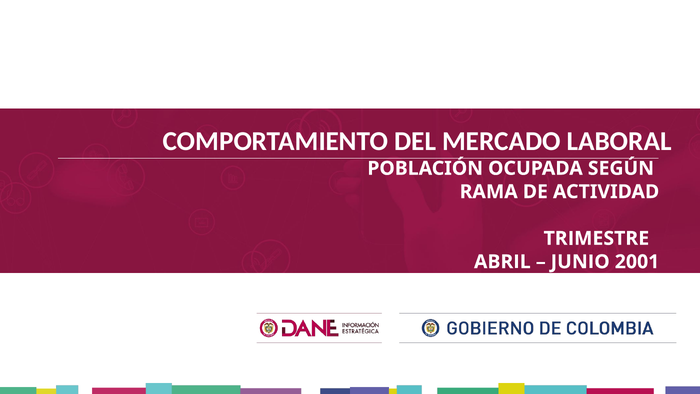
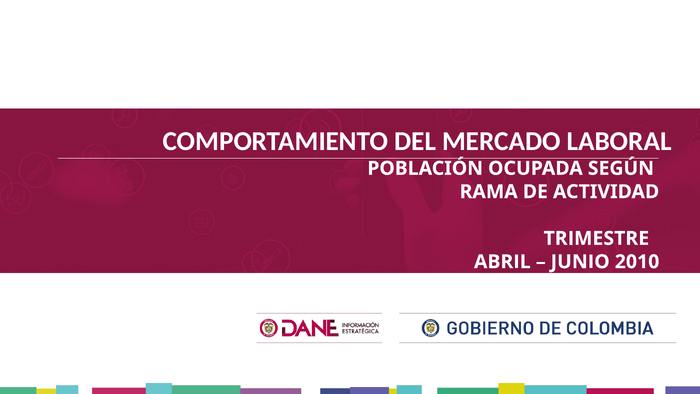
2001: 2001 -> 2010 (637, 262)
